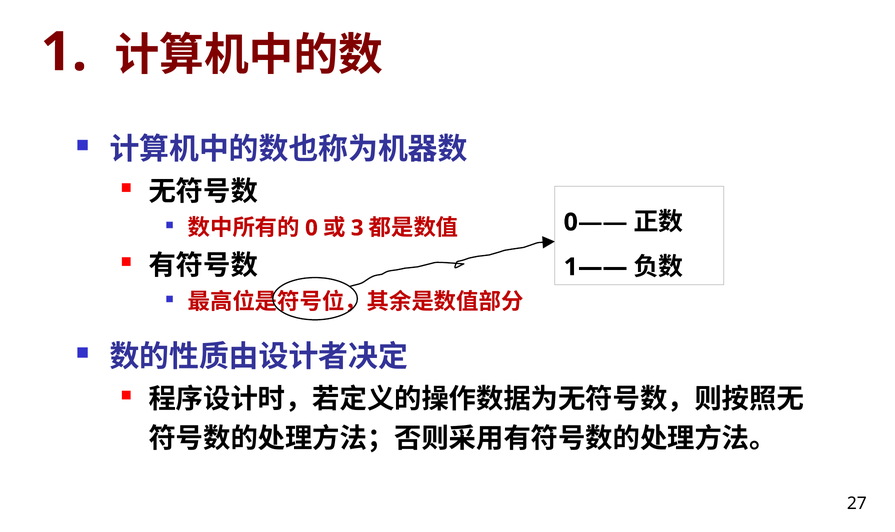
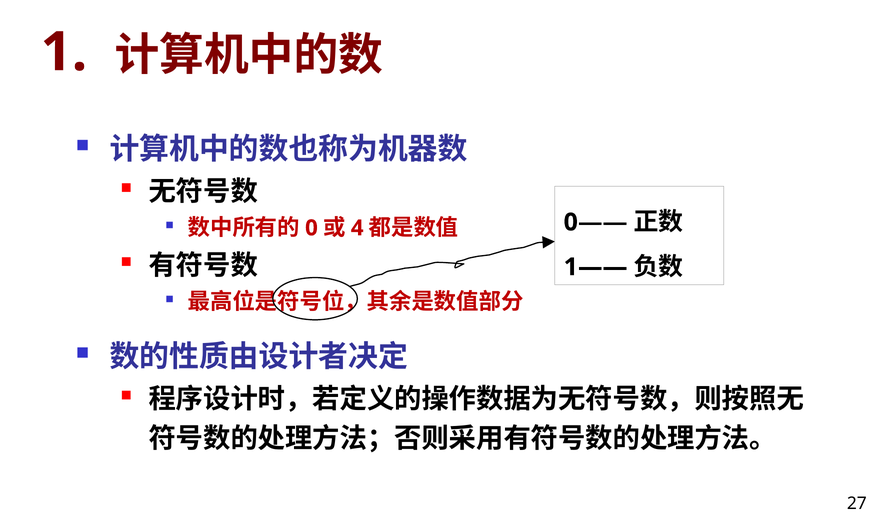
3: 3 -> 4 (357, 228)
